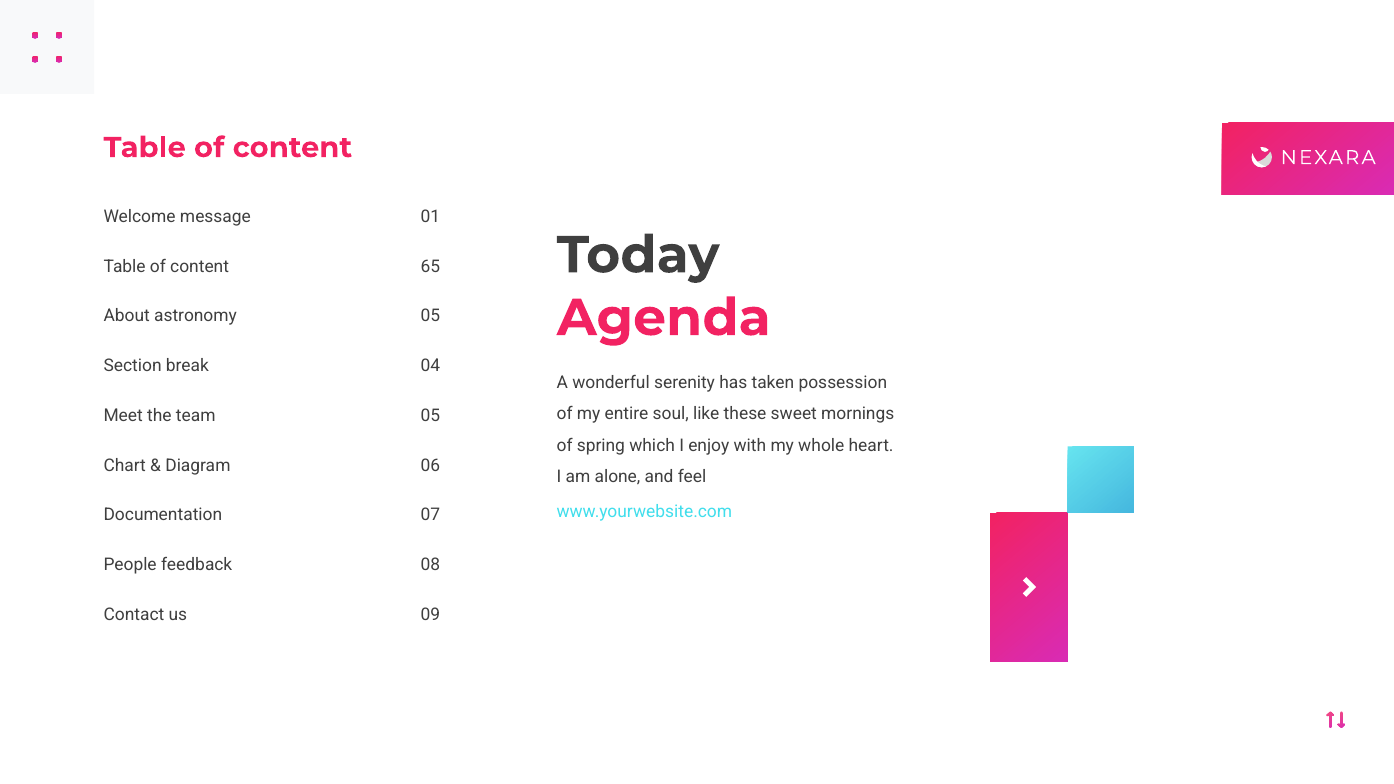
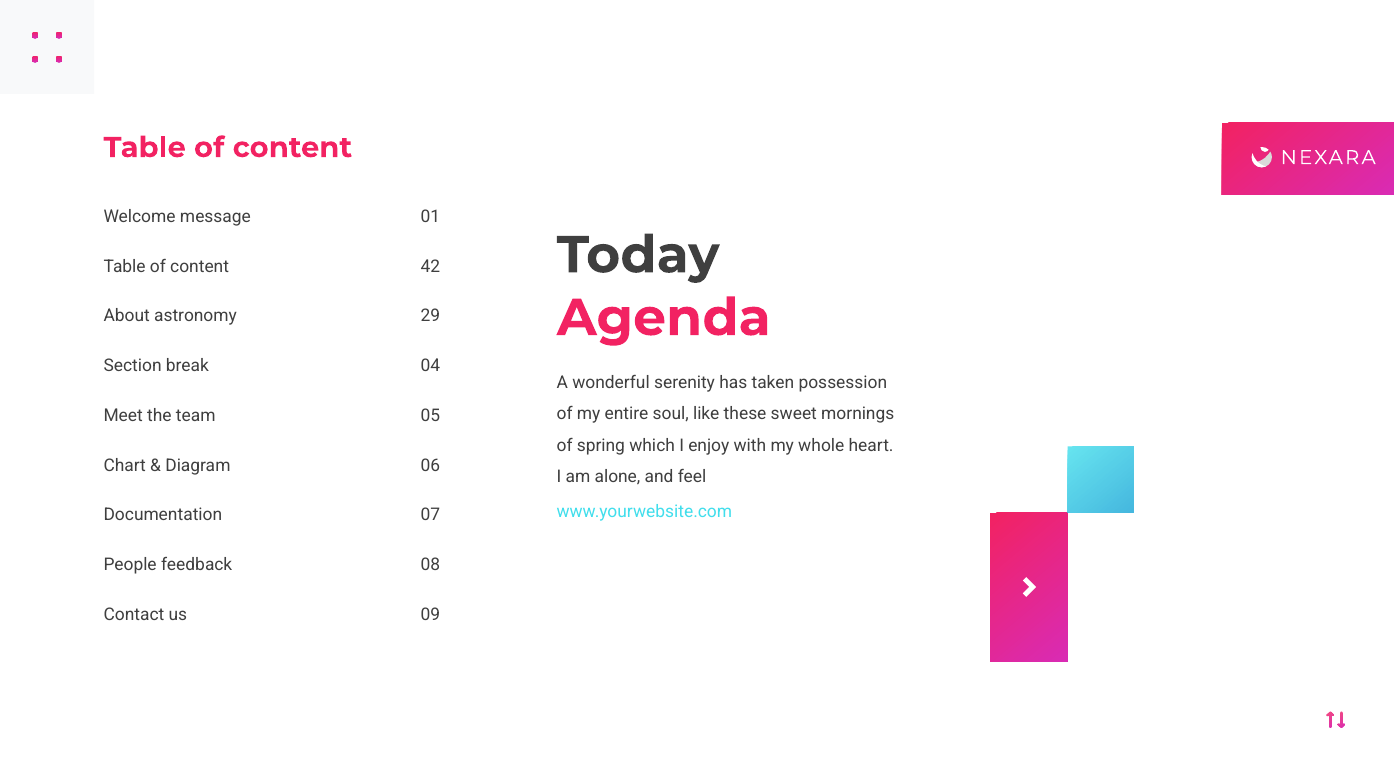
65: 65 -> 42 (430, 267)
astronomy 05: 05 -> 29 (430, 316)
